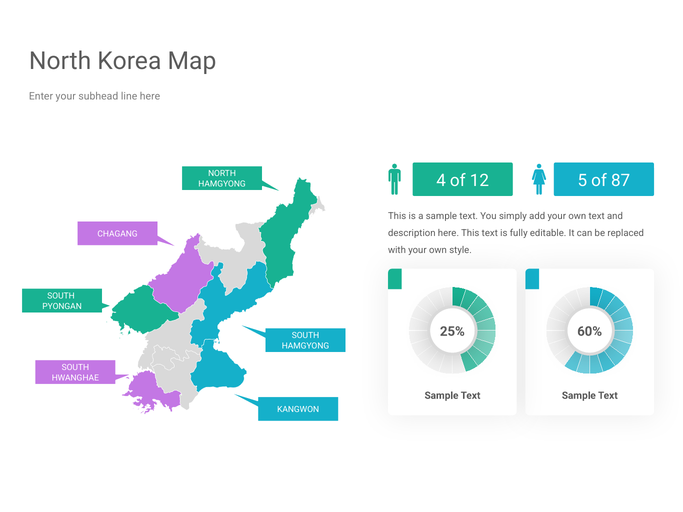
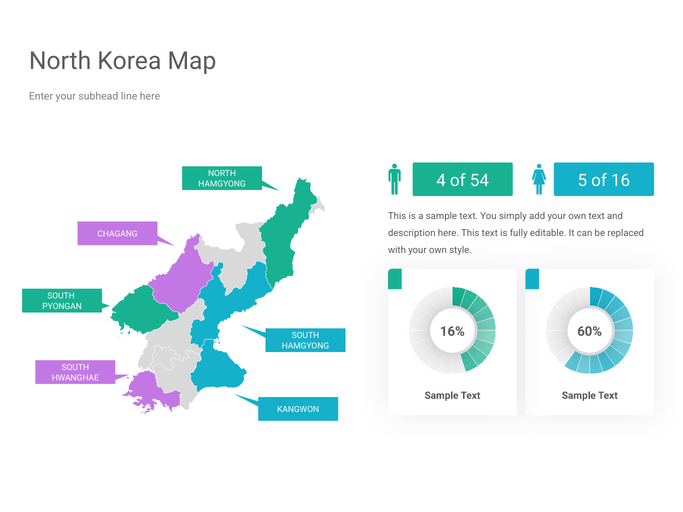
12: 12 -> 54 (479, 181)
87: 87 -> 16 (621, 181)
25%: 25% -> 16% (452, 332)
